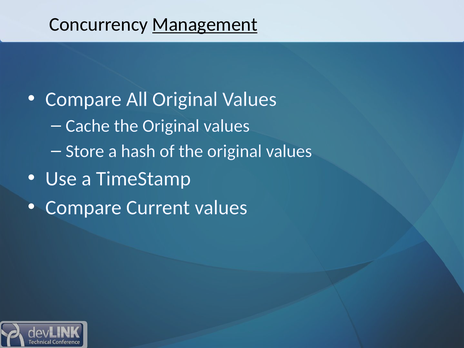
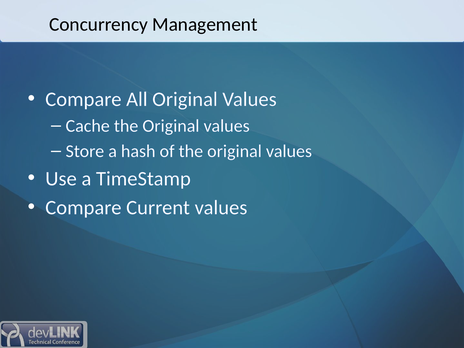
Management underline: present -> none (205, 25)
